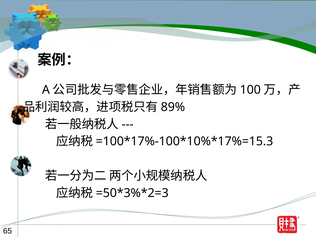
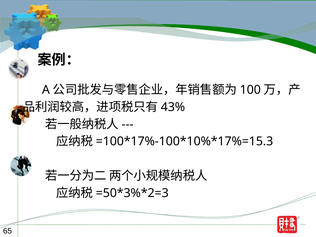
89%: 89% -> 43% (173, 107)
